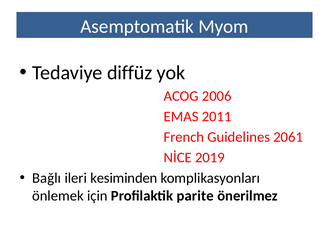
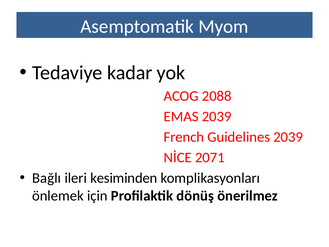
diffüz: diffüz -> kadar (130, 73)
2006: 2006 -> 2088 (217, 96)
EMAS 2011: 2011 -> 2039 (217, 117)
Guidelines 2061: 2061 -> 2039 (288, 137)
2019: 2019 -> 2071 (210, 157)
parite: parite -> dönüş (195, 196)
